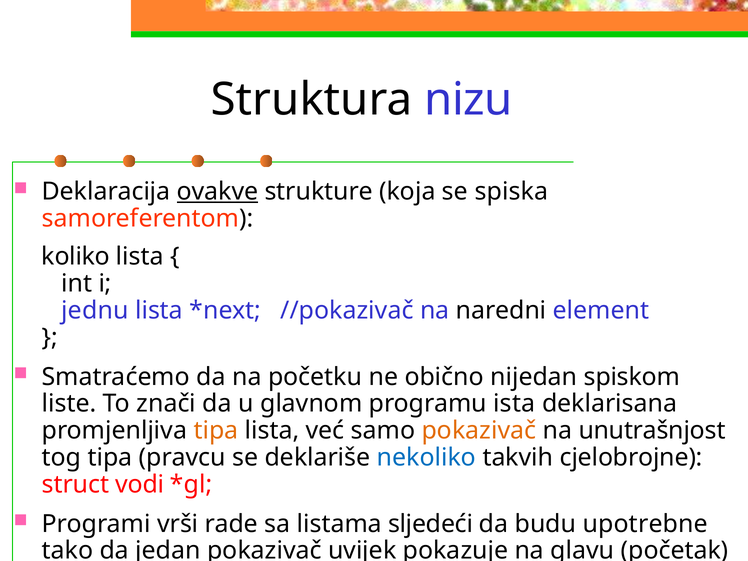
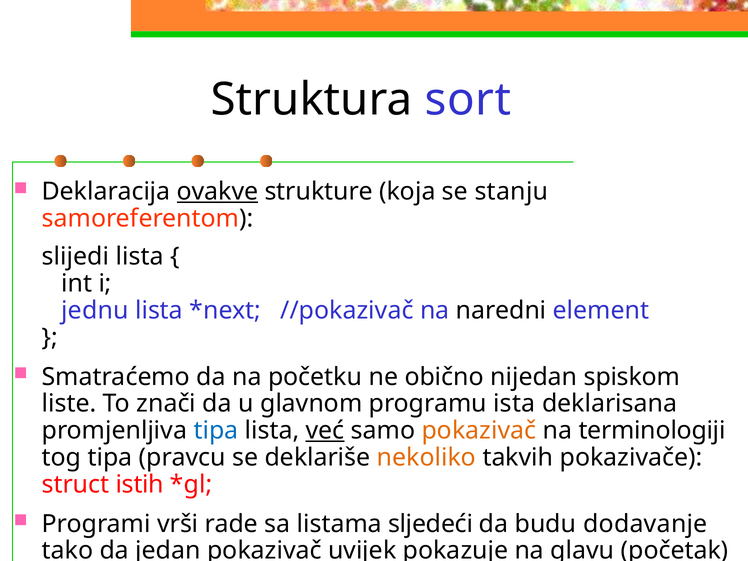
nizu: nizu -> sort (468, 100)
spiska: spiska -> stanju (511, 192)
koliko: koliko -> slijedi (76, 257)
tipa colour: orange -> blue (216, 431)
već underline: none -> present (325, 431)
unutrašnjost: unutrašnjost -> terminologiji (652, 431)
nekoliko colour: blue -> orange (427, 458)
cjelobrojne: cjelobrojne -> pokazivače (631, 458)
vodi: vodi -> istih (140, 484)
upotrebne: upotrebne -> dodavanje (645, 524)
